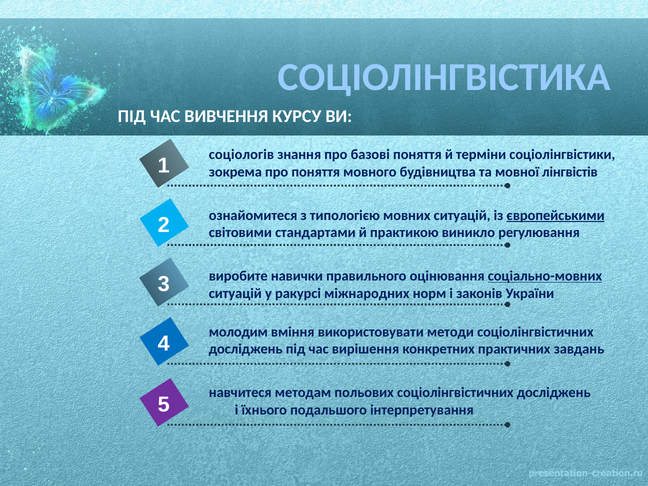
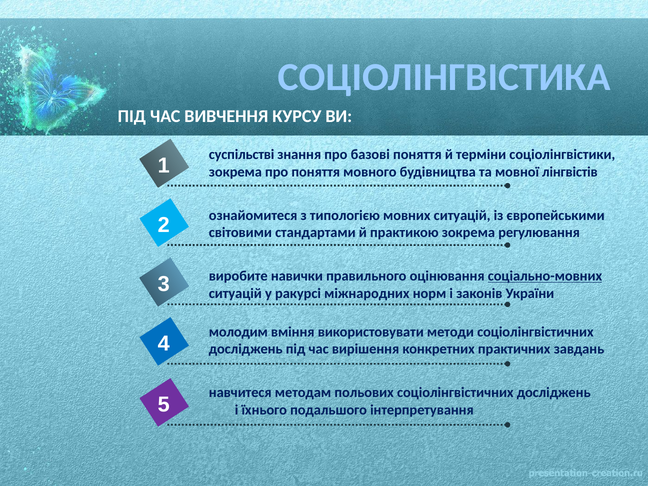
соціологів: соціологів -> суспільстві (242, 155)
європейськими underline: present -> none (556, 215)
практикою виникло: виникло -> зокрема (468, 233)
